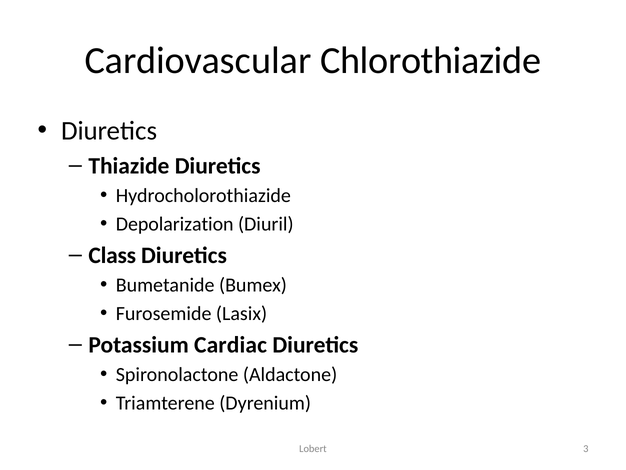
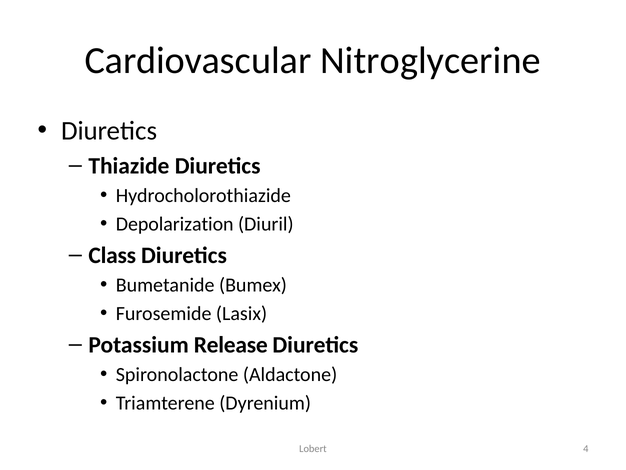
Chlorothiazide: Chlorothiazide -> Nitroglycerine (430, 61)
Cardiac: Cardiac -> Release (231, 344)
3: 3 -> 4 (586, 448)
